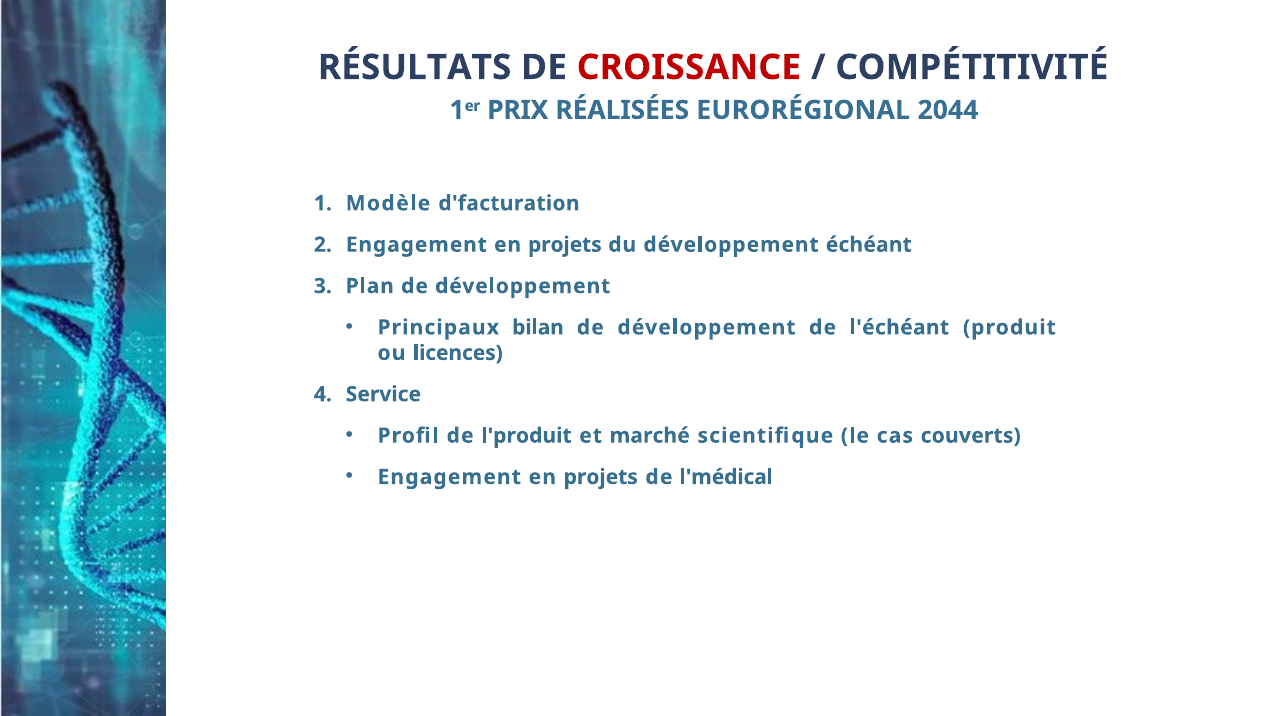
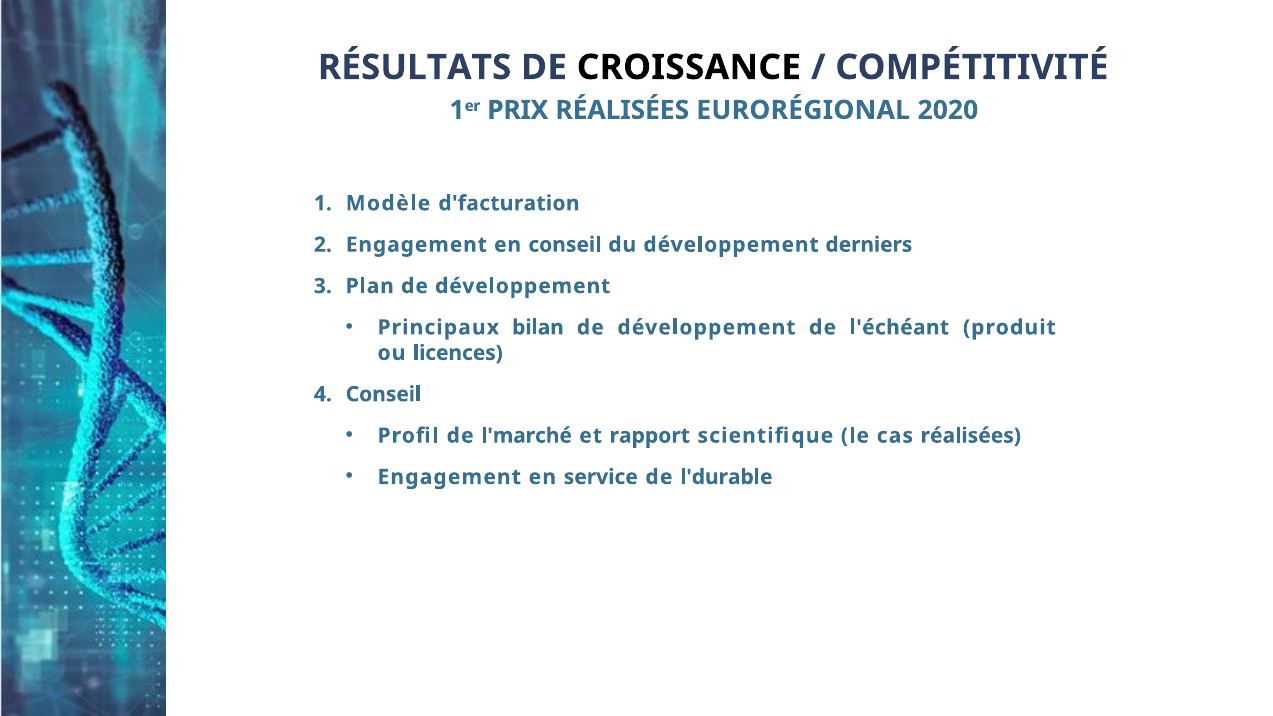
CROISSANCE colour: red -> black (689, 67)
2044: 2044 -> 2020 (948, 110)
projets: projets -> conseil (565, 245)
échéant: échéant -> derniers (869, 245)
Service: Service -> Conseil (383, 394)
l'produit: l'produit -> l'marché (527, 436)
marché: marché -> rapport (650, 436)
cas couverts: couverts -> réalisées (971, 436)
projets: projets -> service (601, 477)
l'médical: l'médical -> l'durable (726, 477)
